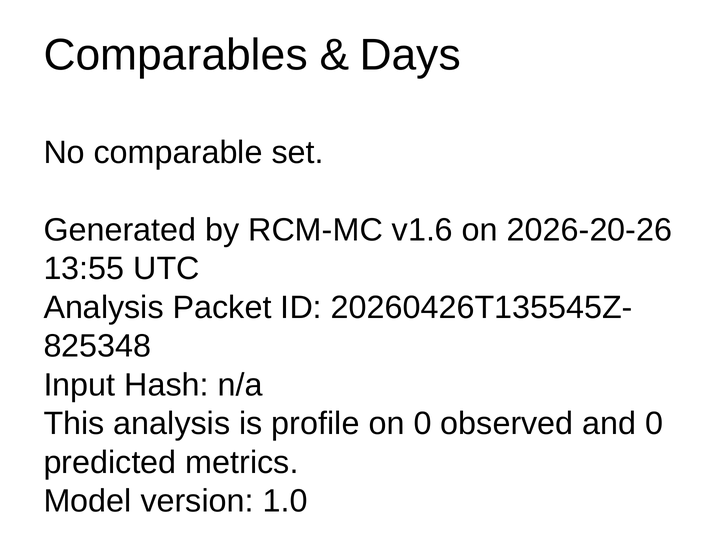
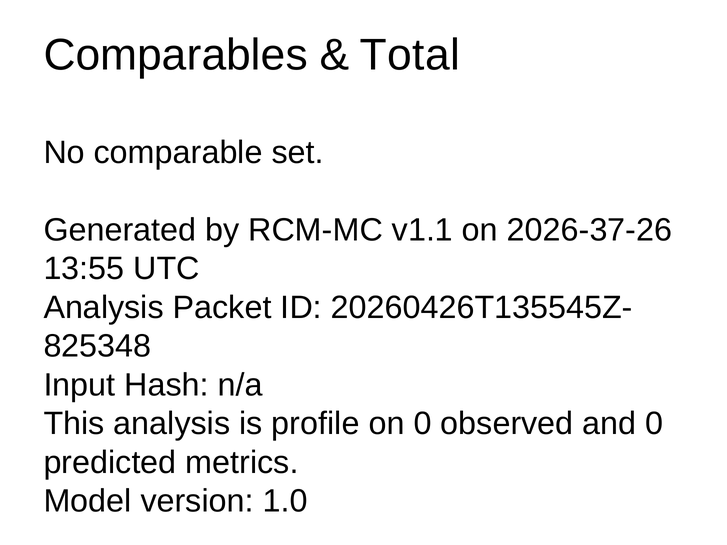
Days: Days -> Total (410, 55)
v1.6: v1.6 -> v1.1 (422, 230)
2026-20-26: 2026-20-26 -> 2026-37-26 (590, 230)
